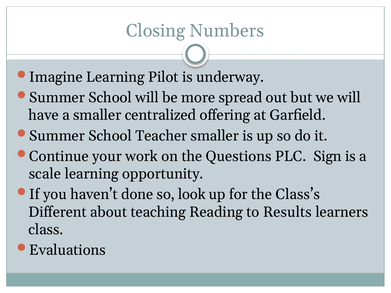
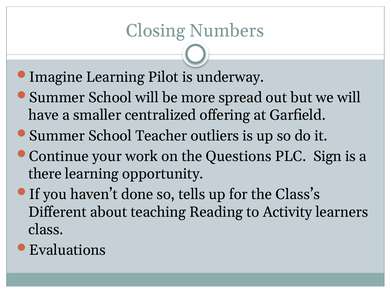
Teacher smaller: smaller -> outliers (215, 136)
scale: scale -> there (45, 174)
look: look -> tells (192, 195)
Results: Results -> Activity (287, 212)
